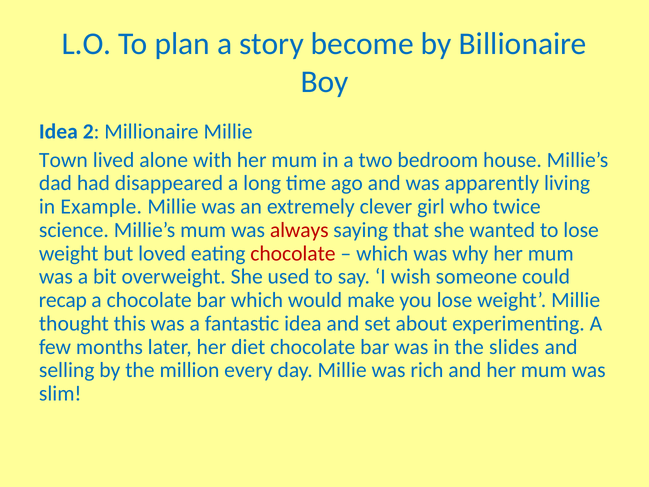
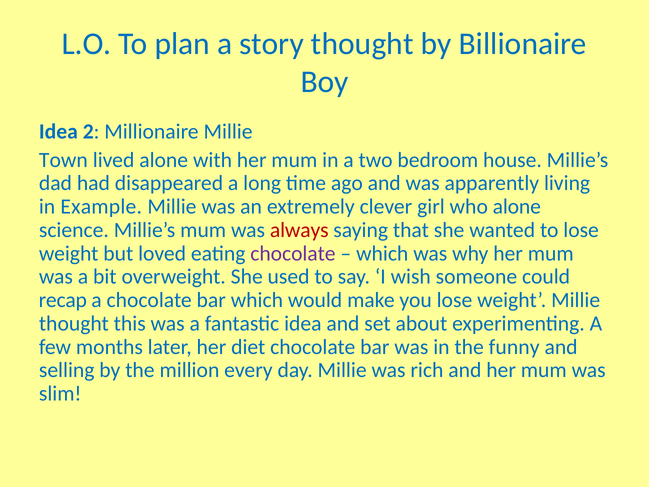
story become: become -> thought (362, 44)
who twice: twice -> alone (517, 207)
chocolate colour: red -> purple (293, 253)
slides: slides -> funny (514, 347)
